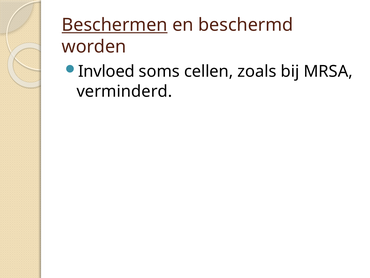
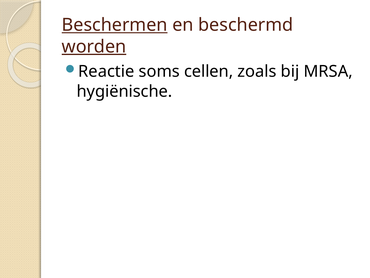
worden underline: none -> present (94, 47)
Invloed: Invloed -> Reactie (106, 71)
verminderd: verminderd -> hygiënische (124, 91)
